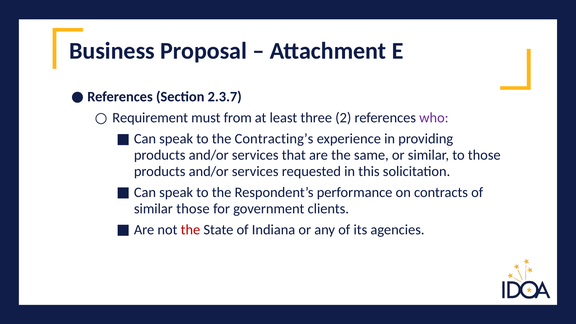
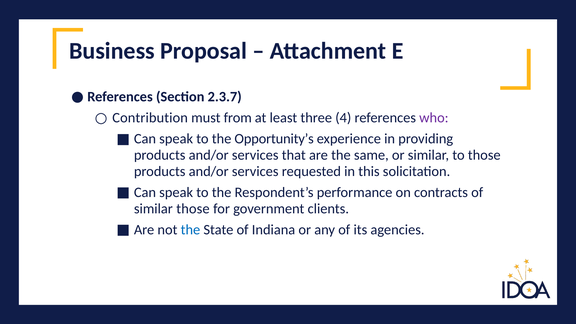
Requirement: Requirement -> Contribution (150, 118)
2: 2 -> 4 (343, 118)
Contracting’s: Contracting’s -> Opportunity’s (274, 139)
the colour: red -> blue (190, 230)
